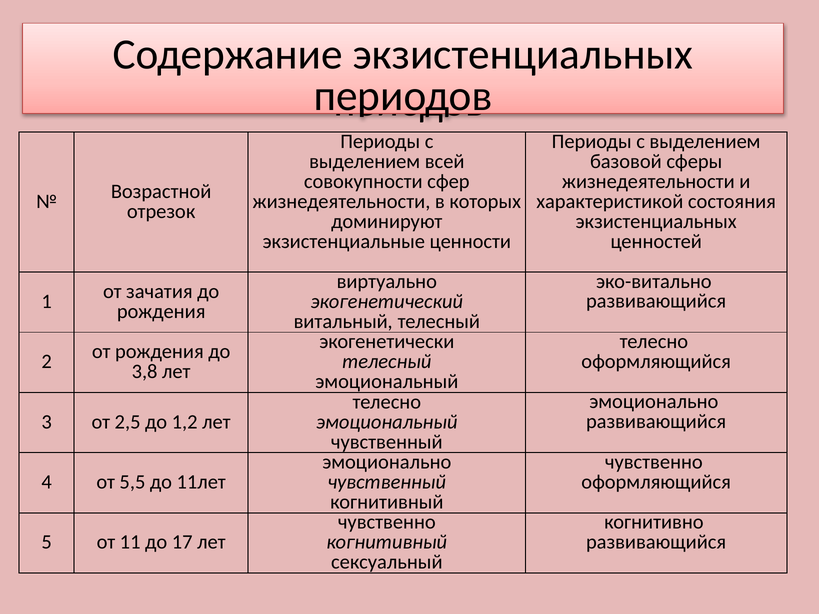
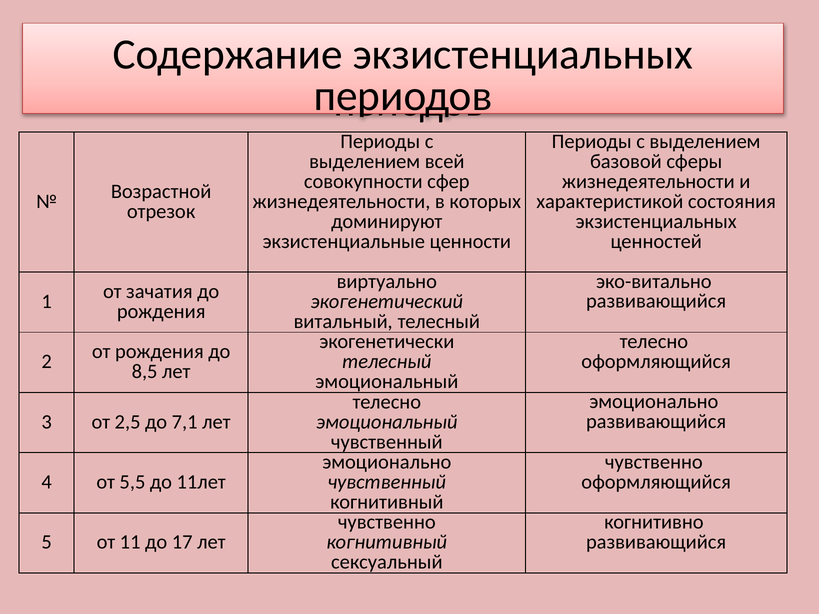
3,8: 3,8 -> 8,5 (145, 372)
1,2: 1,2 -> 7,1 (185, 422)
